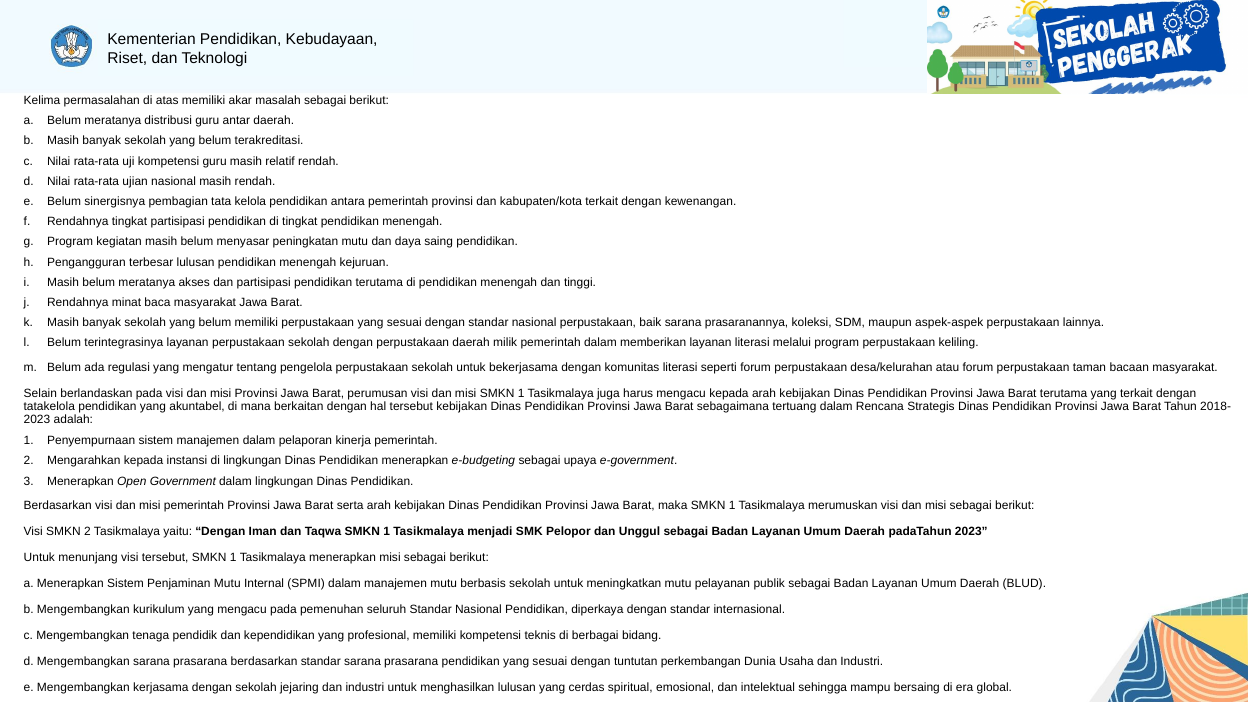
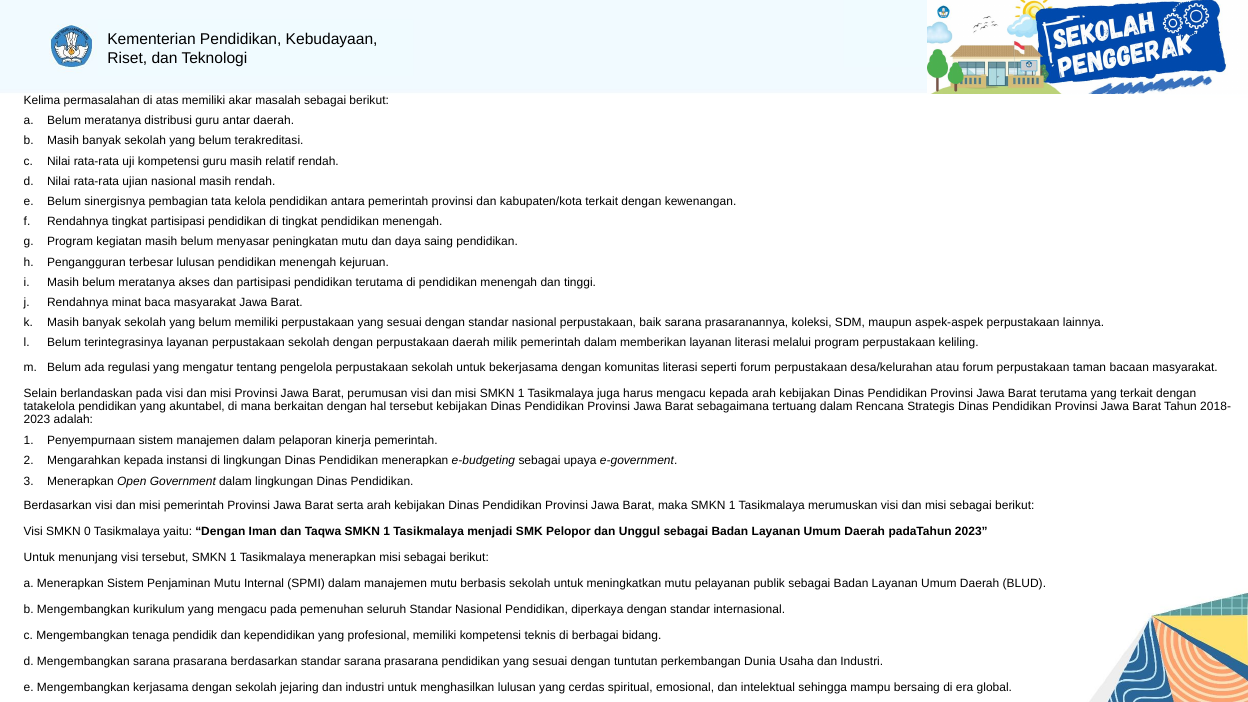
SMKN 2: 2 -> 0 (87, 532)
